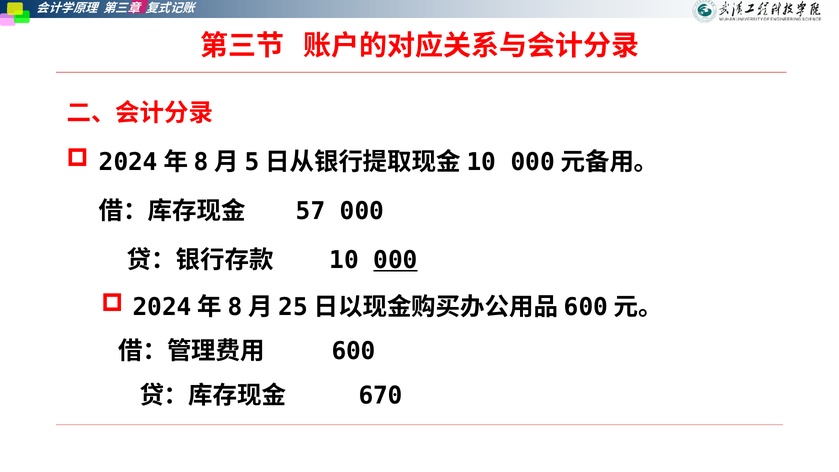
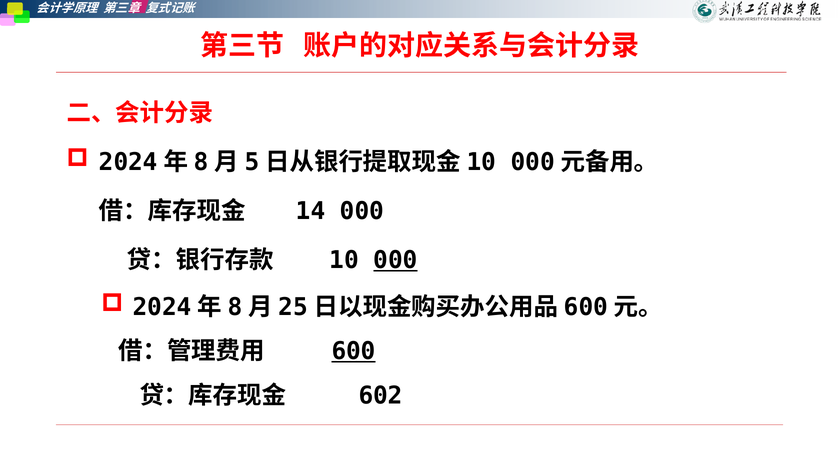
57: 57 -> 14 (311, 211)
600 underline: none -> present (354, 351)
670: 670 -> 602 (381, 395)
